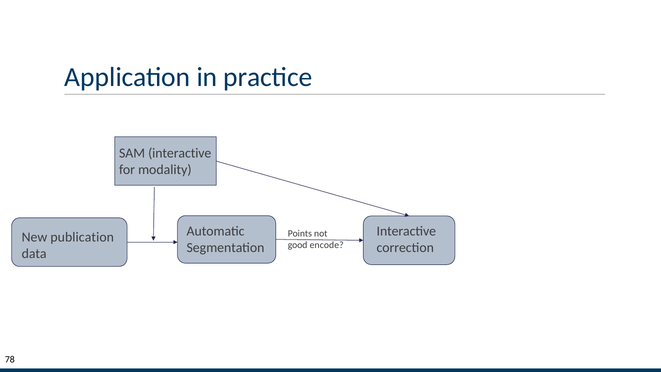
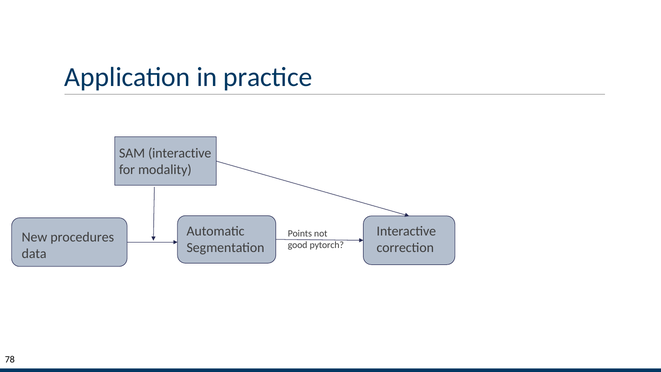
publication: publication -> procedures (82, 237)
encode: encode -> pytorch (327, 245)
